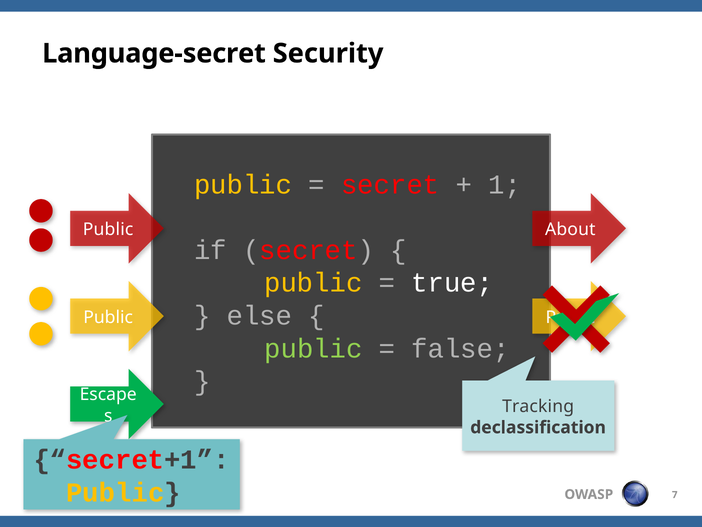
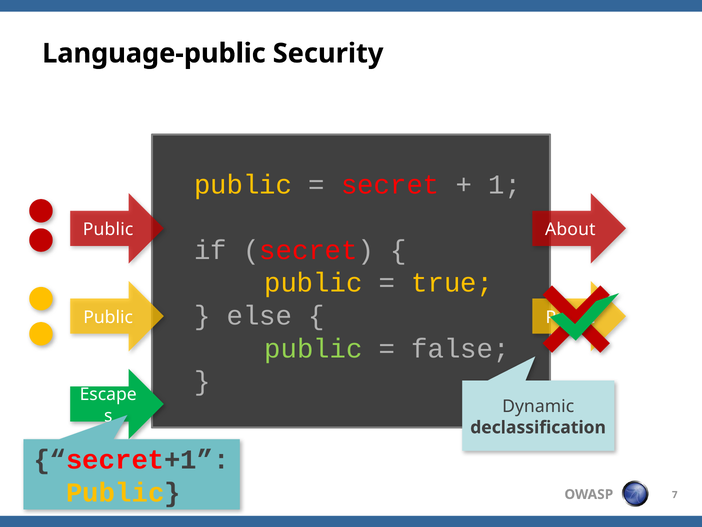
Language-secret: Language-secret -> Language-public (154, 53)
true colour: white -> yellow (452, 283)
Tracking: Tracking -> Dynamic (538, 406)
